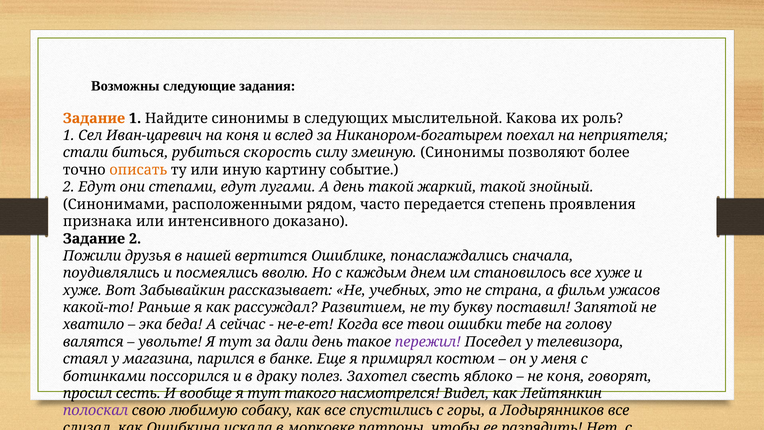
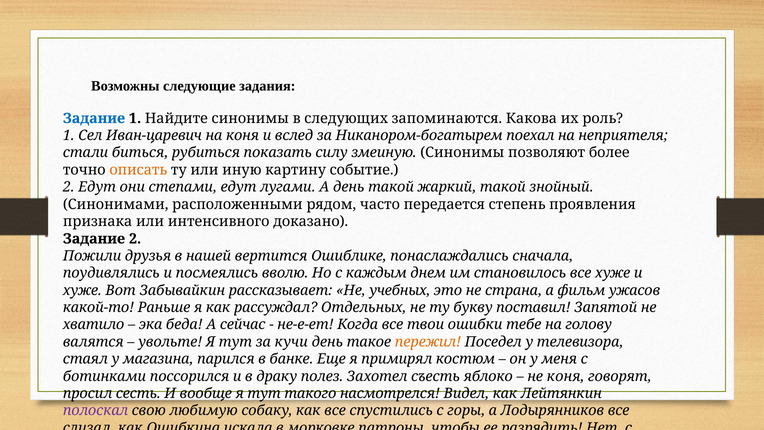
Задание colour: orange -> blue (94, 118)
мыслительной: мыслительной -> запоминаются (447, 118)
скорость: скорость -> показать (278, 153)
Развитием: Развитием -> Отдельных (364, 307)
дали: дали -> кучи (291, 342)
пережил colour: purple -> orange (428, 342)
